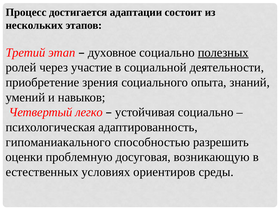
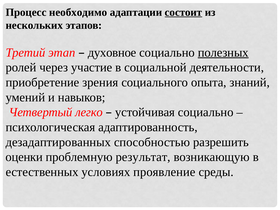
достигается: достигается -> необходимо (78, 12)
состоит underline: none -> present (183, 12)
гипоманиакального: гипоманиакального -> дезадаптированных (58, 142)
досуговая: досуговая -> результат (143, 157)
ориентиров: ориентиров -> проявление (164, 172)
